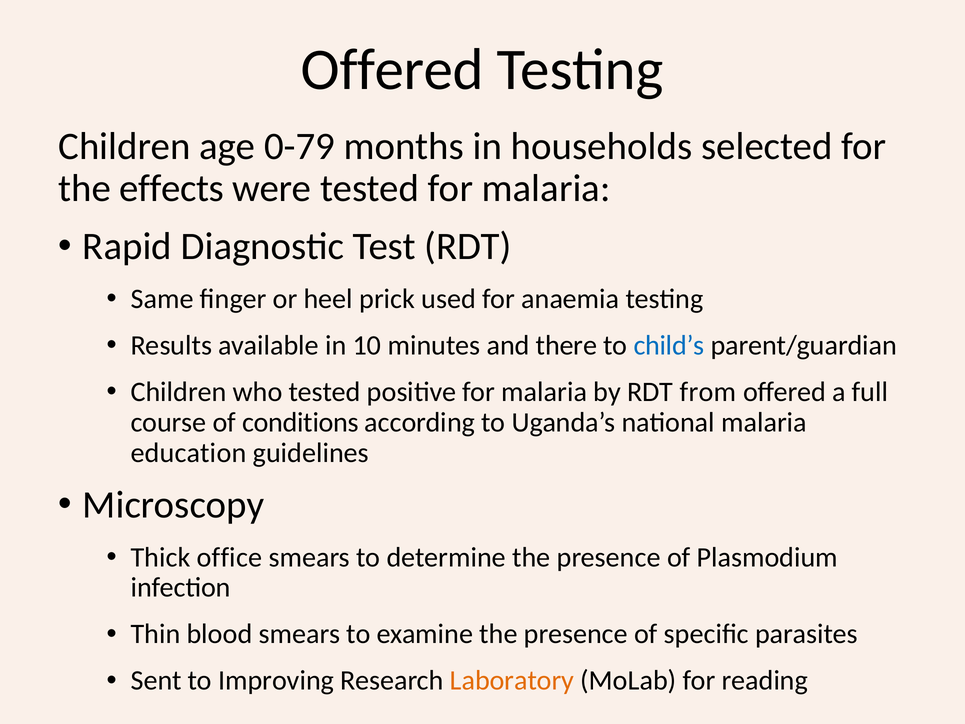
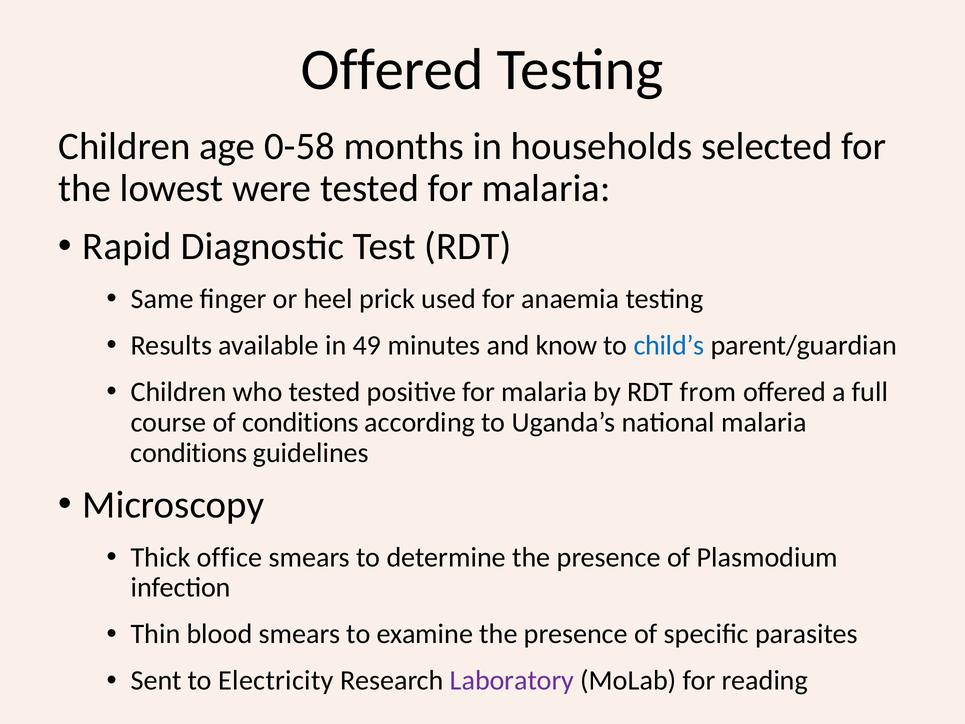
0-79: 0-79 -> 0-58 (300, 147)
effects: effects -> lowest (172, 188)
10: 10 -> 49 (367, 345)
there: there -> know (567, 345)
education: education -> conditions (189, 453)
Improving: Improving -> Electricity (276, 680)
Laboratory colour: orange -> purple (512, 680)
